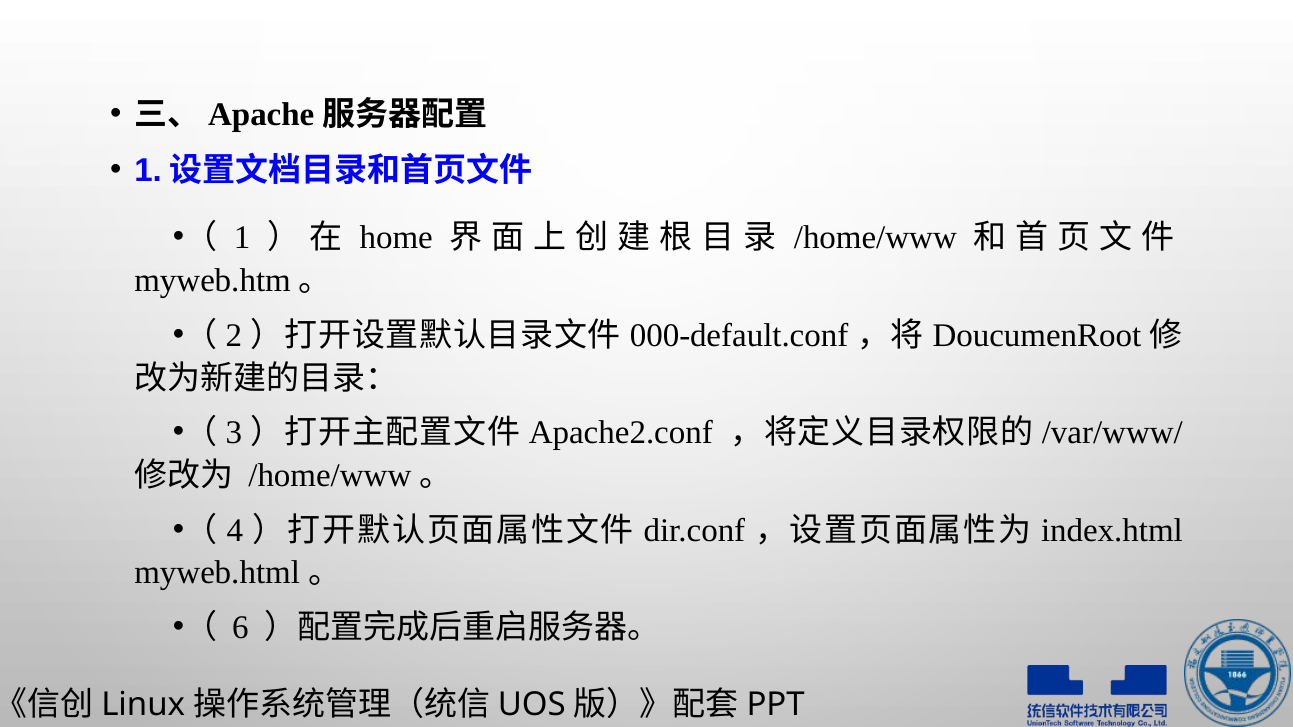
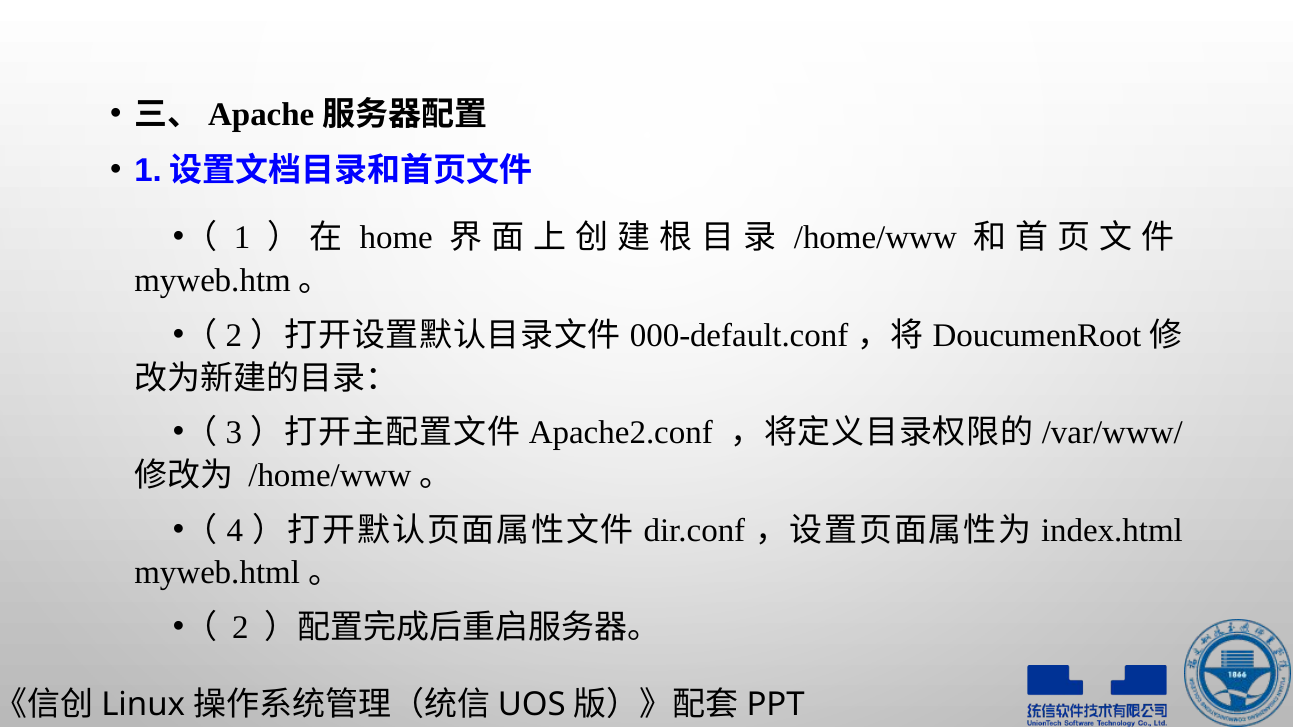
6: 6 -> 2 (240, 628)
